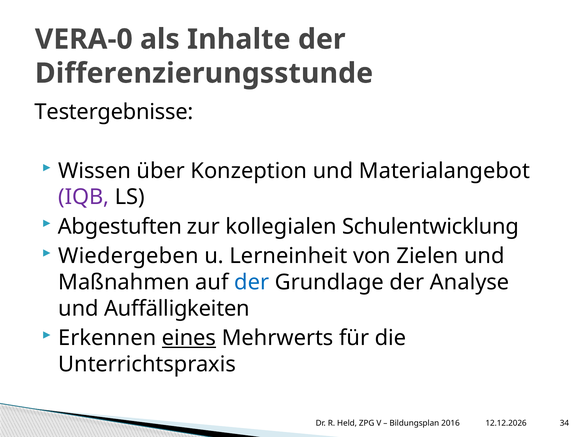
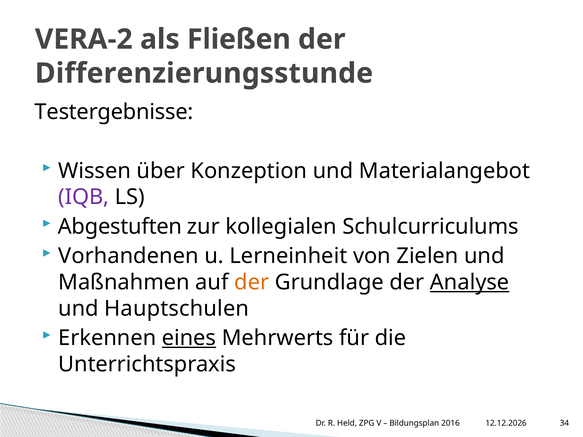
VERA-0: VERA-0 -> VERA-2 (84, 39)
Inhalte: Inhalte -> Fließen (239, 39)
Schulentwicklung: Schulentwicklung -> Schulcurriculums (431, 227)
Wiedergeben: Wiedergeben -> Vorhandenen (128, 256)
der colour: blue -> orange (252, 282)
Analyse underline: none -> present (470, 282)
Auffälligkeiten: Auffälligkeiten -> Hauptschulen (177, 309)
